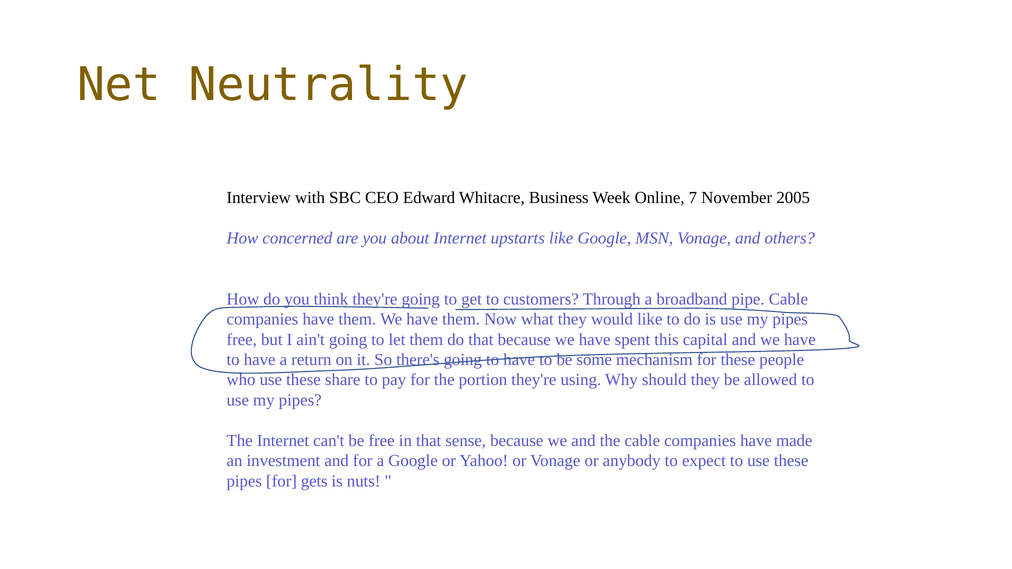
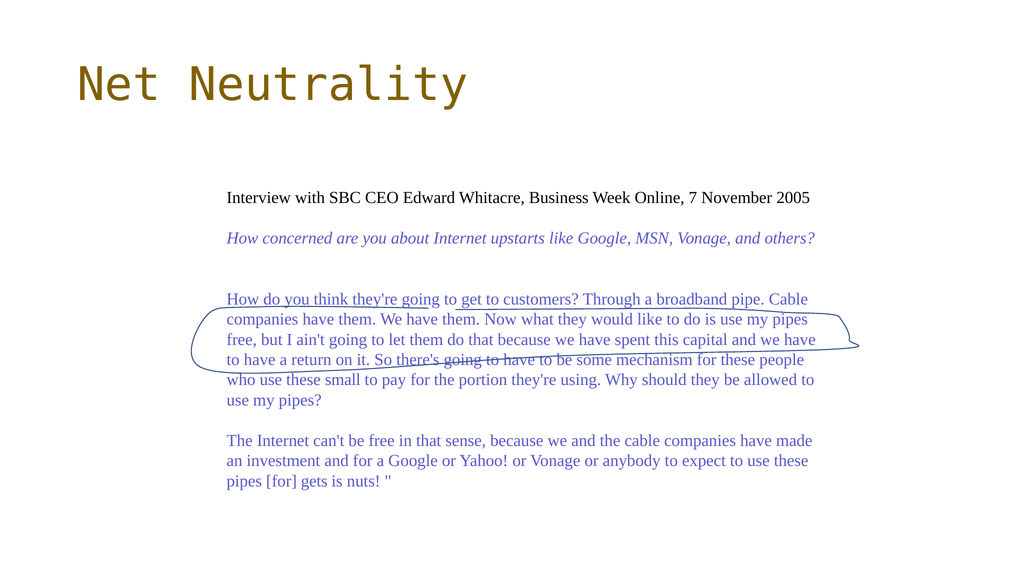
share: share -> small (343, 380)
